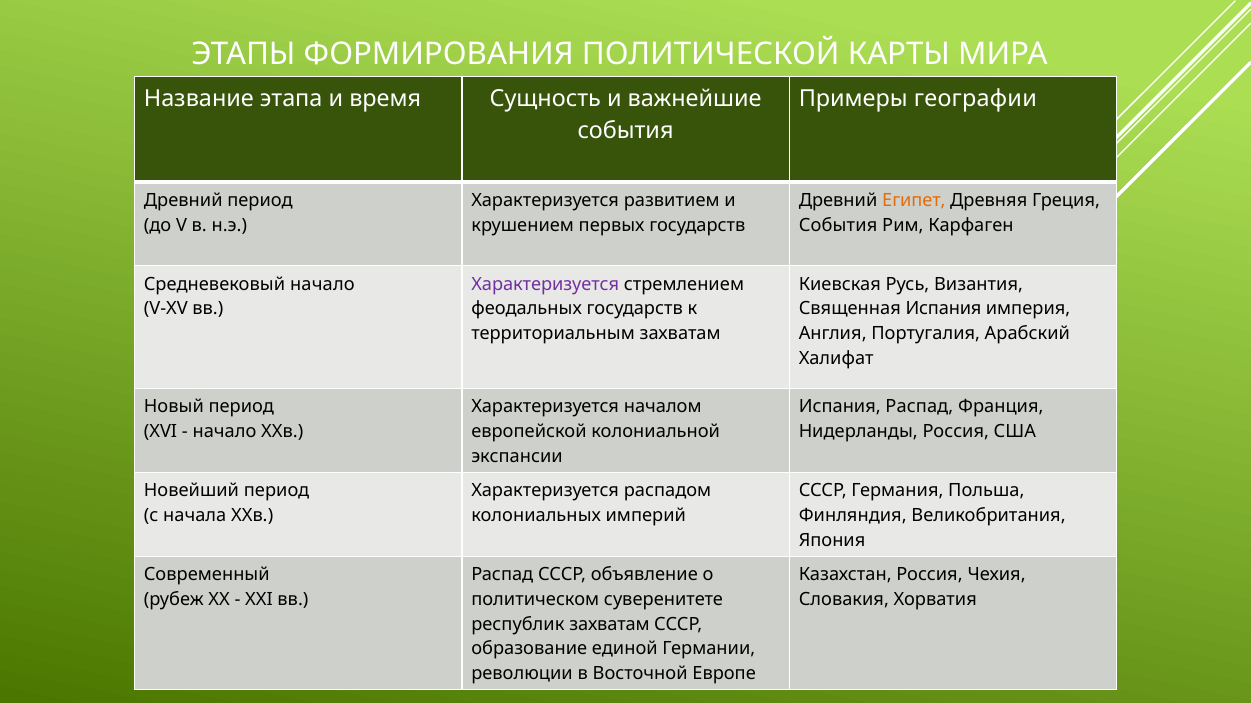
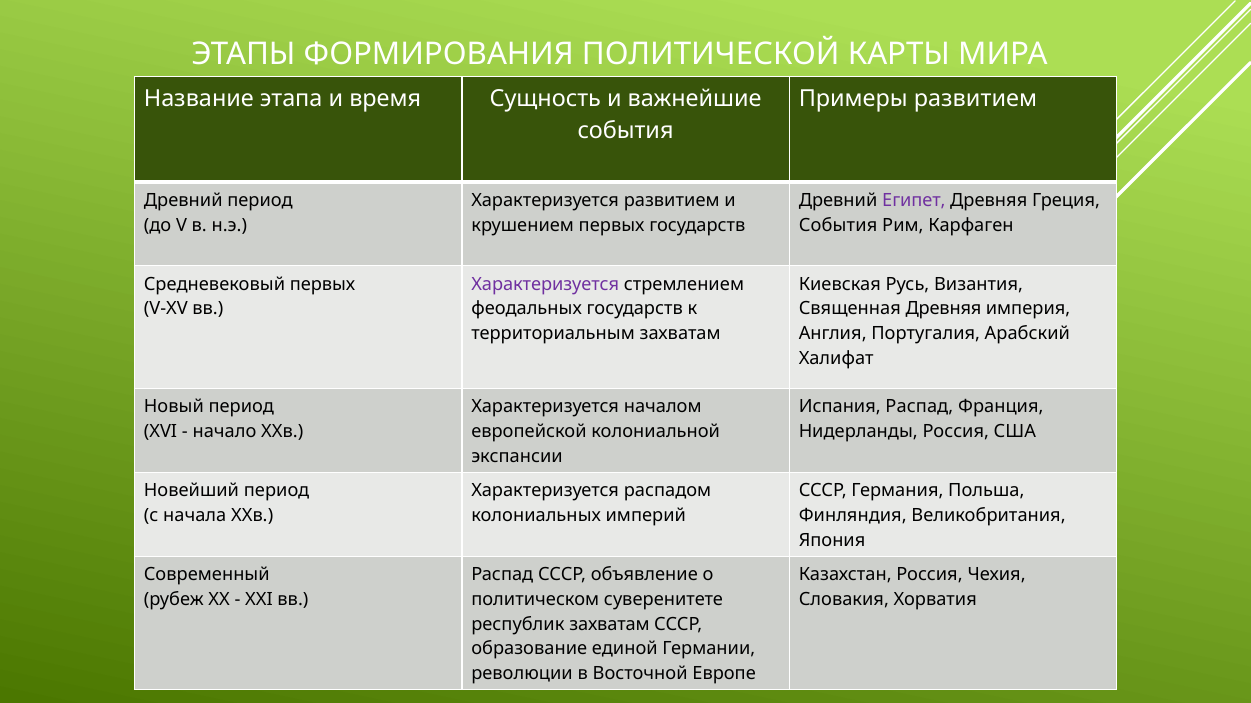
Примеры географии: географии -> развитием (975, 99)
Египет colour: orange -> purple (914, 200)
Средневековый начало: начало -> первых (323, 284)
Священная Испания: Испания -> Древняя (943, 309)
